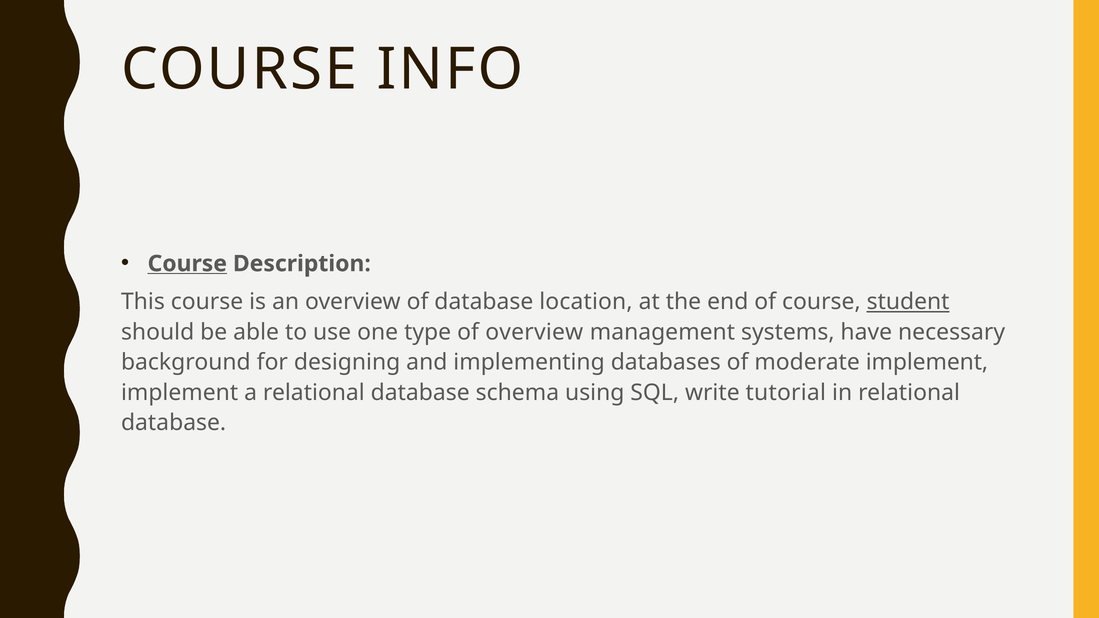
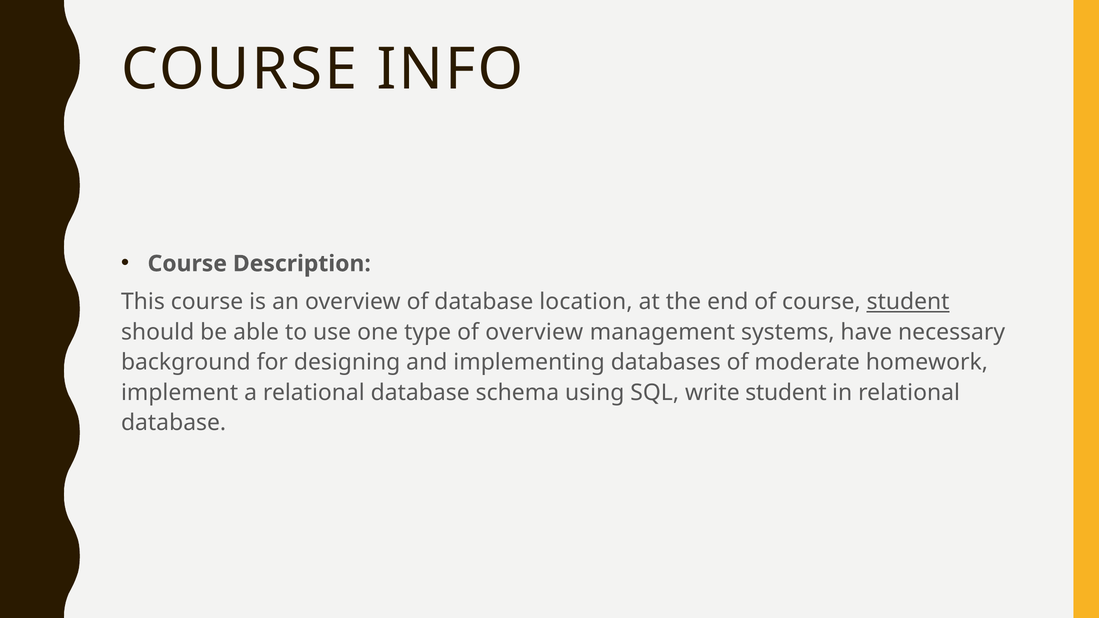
Course underline: present -> none (187, 264)
moderate implement: implement -> homework (927, 362)
write tutorial: tutorial -> student (786, 393)
